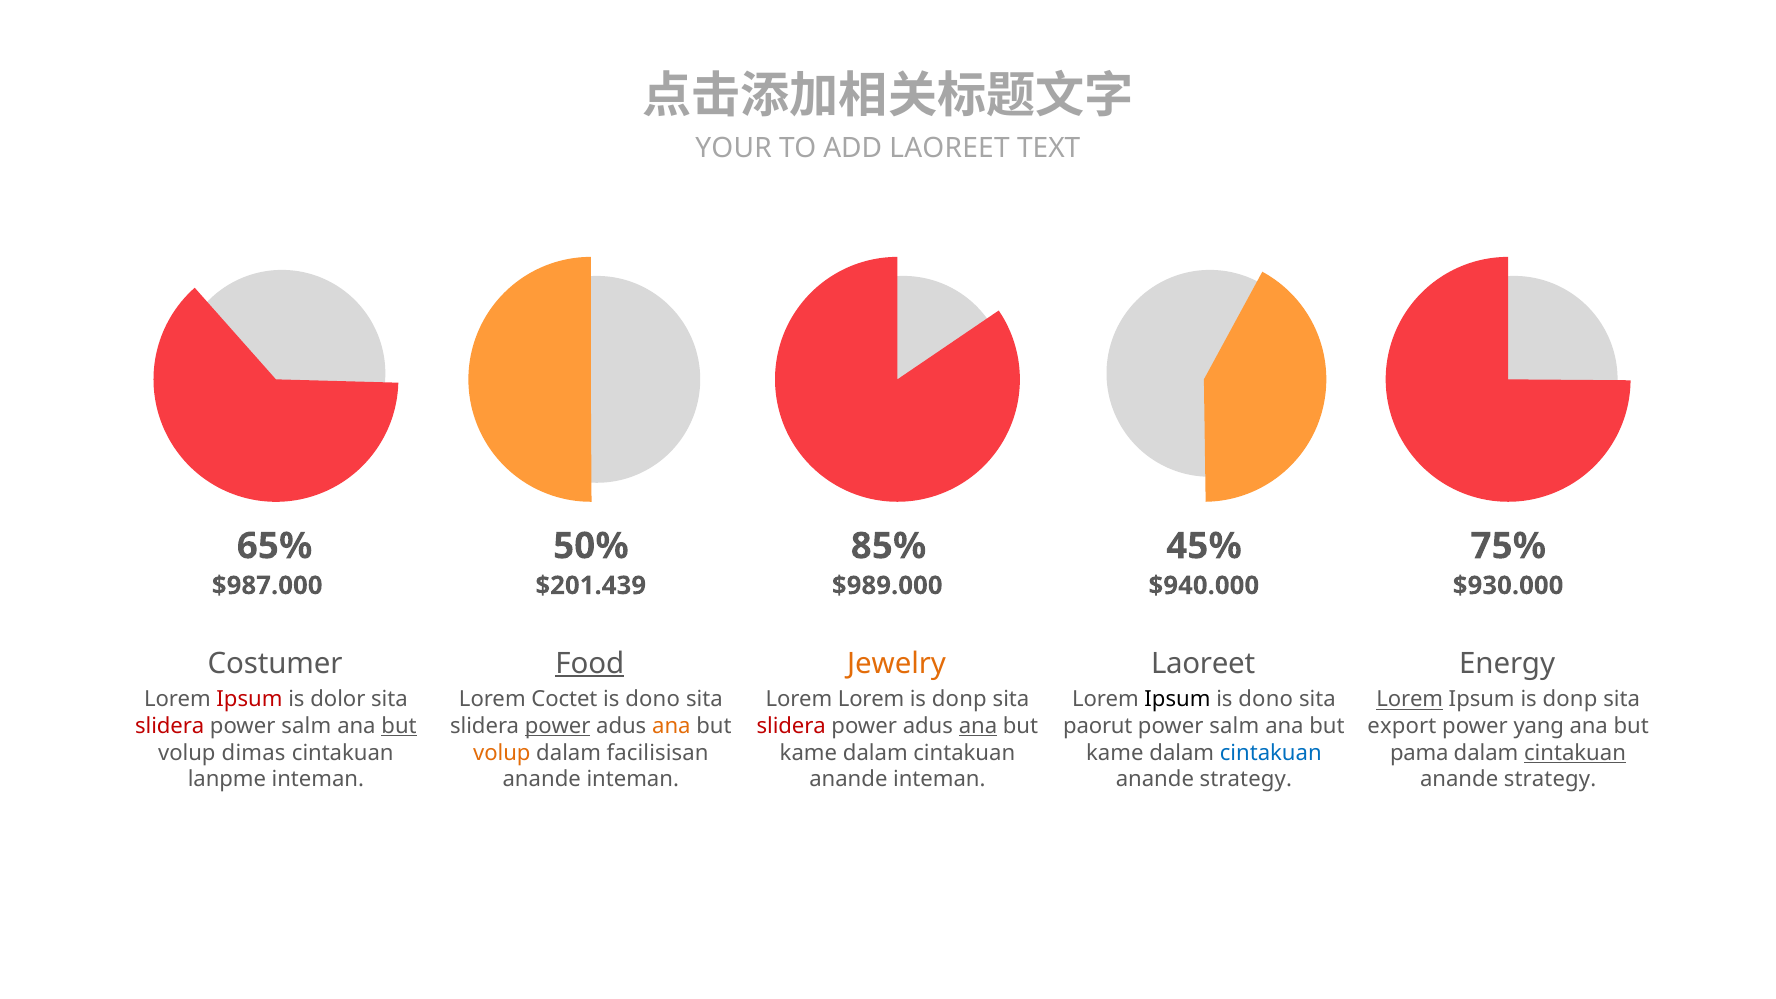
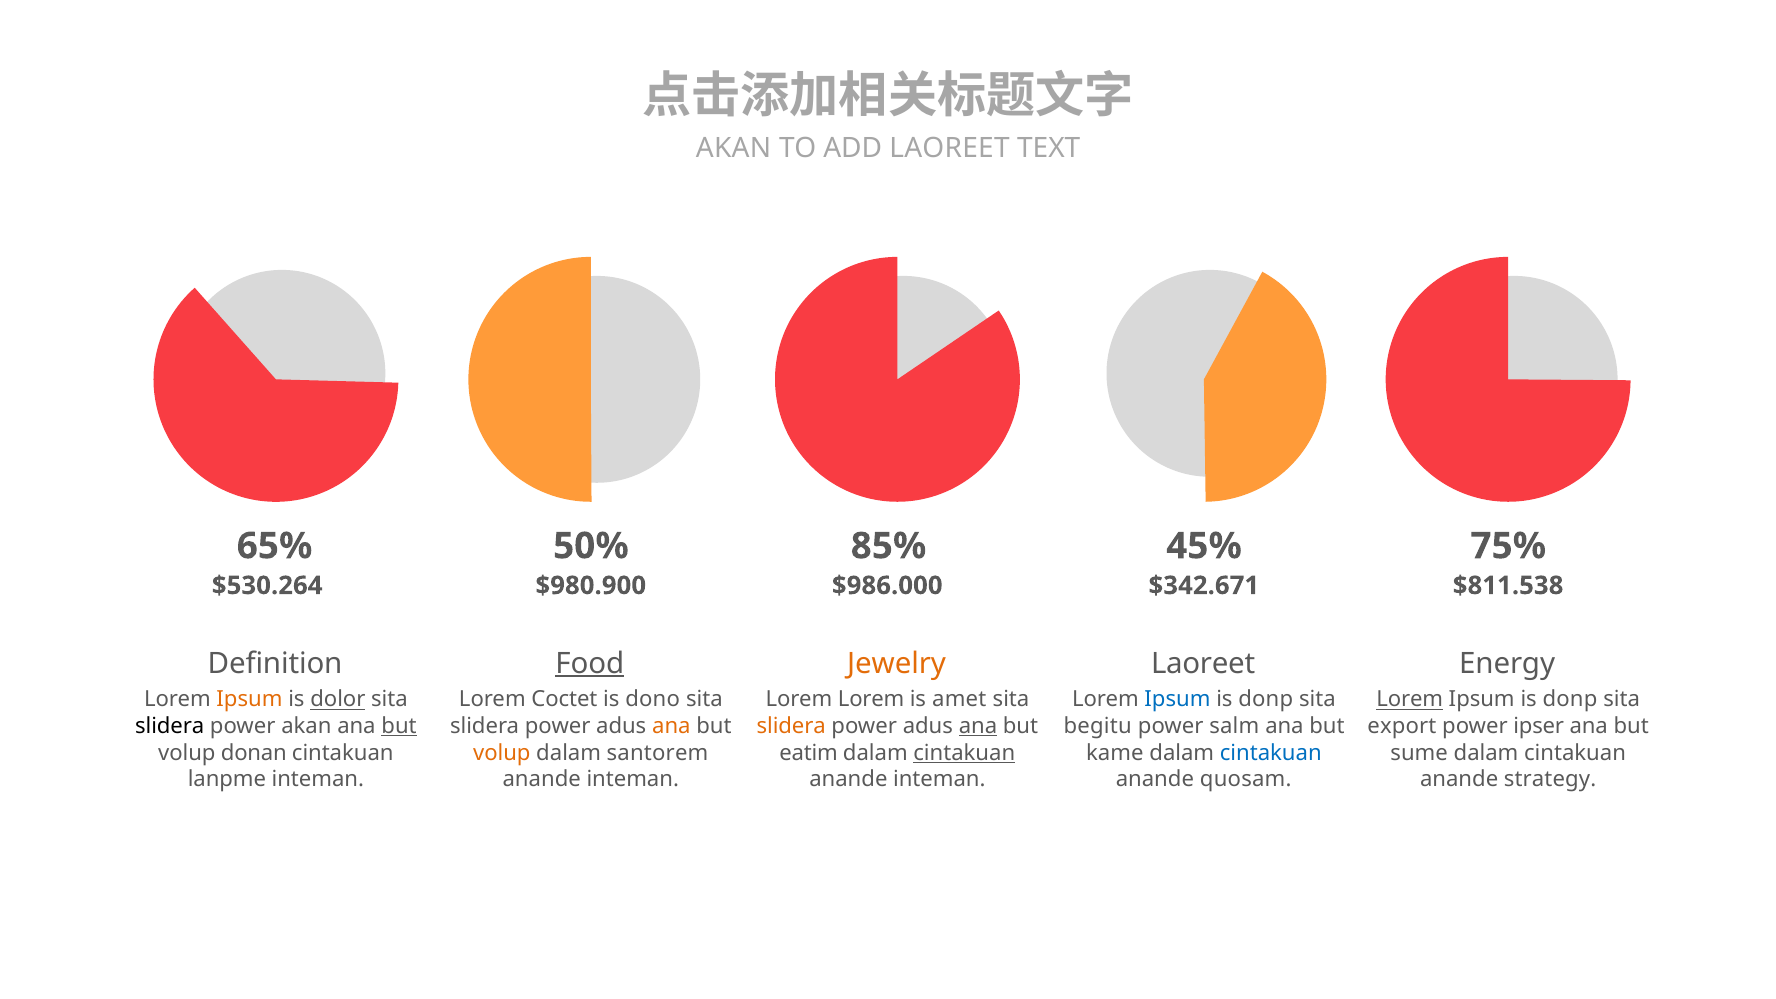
YOUR: YOUR -> AKAN (734, 148)
$987.000: $987.000 -> $530.264 (267, 586)
$201.439: $201.439 -> $980.900 (591, 586)
$989.000: $989.000 -> $986.000 (887, 586)
$940.000: $940.000 -> $342.671 (1204, 586)
$930.000: $930.000 -> $811.538 (1508, 586)
Costumer: Costumer -> Definition (275, 663)
Ipsum colour: red -> orange (249, 700)
dolor underline: none -> present (338, 700)
donp: donp -> amet (959, 700)
Ipsum colour: black -> blue (1177, 700)
dono: dono -> donp (1266, 700)
slidera colour: red -> black (170, 726)
salm: salm -> akan (306, 726)
power underline: present -> none (558, 726)
slidera colour: red -> orange (791, 726)
paorut: paorut -> begitu (1098, 726)
yang: yang -> ipser (1539, 726)
dimas: dimas -> donan (254, 753)
facilisisan: facilisisan -> santorem (658, 753)
kame: kame -> eatim (809, 753)
cintakuan underline: none -> present (964, 753)
pama: pama -> sume (1419, 753)
cintakuan underline: present -> none (1575, 753)
strategy: strategy -> quosam (1246, 779)
